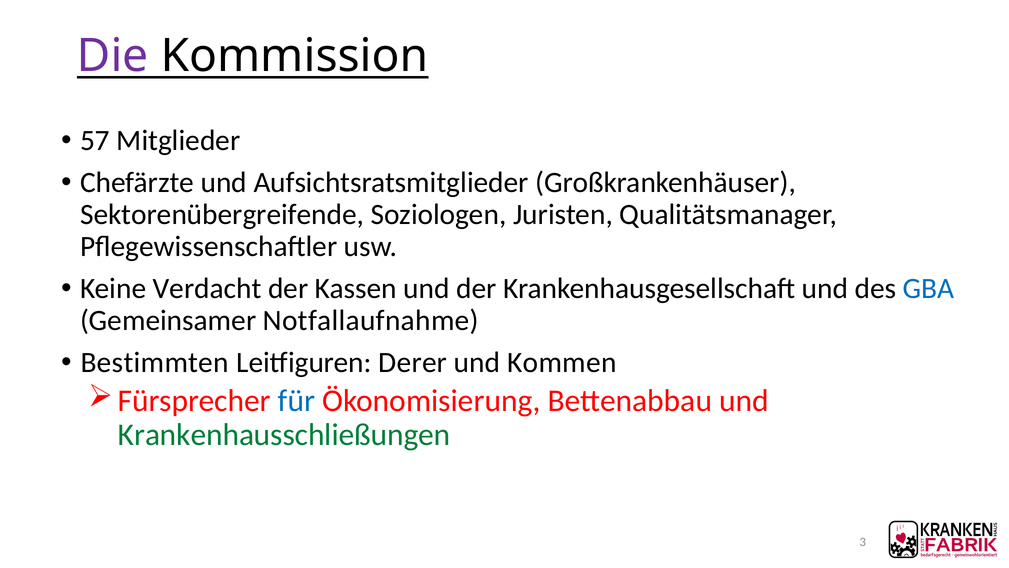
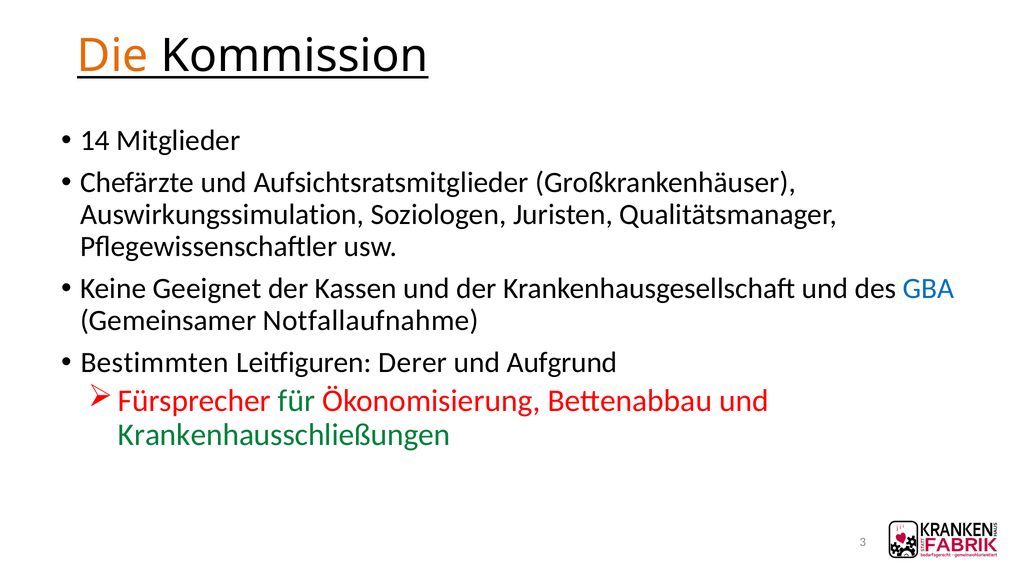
Die colour: purple -> orange (113, 56)
57: 57 -> 14 (95, 140)
Sektorenübergreifende: Sektorenübergreifende -> Auswirkungssimulation (222, 214)
Verdacht: Verdacht -> Geeignet (207, 288)
Kommen: Kommen -> Aufgrund (562, 362)
für colour: blue -> green (297, 400)
